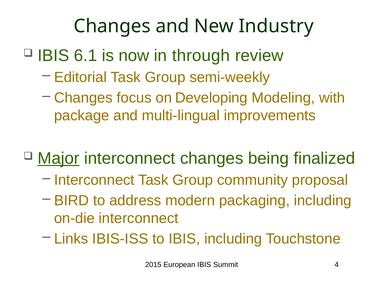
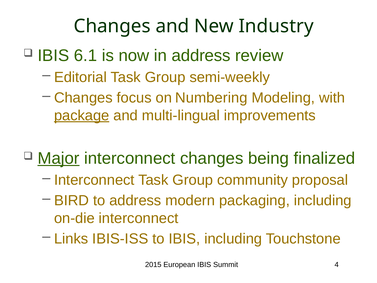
in through: through -> address (201, 56)
Developing: Developing -> Numbering (211, 98)
package underline: none -> present (82, 115)
